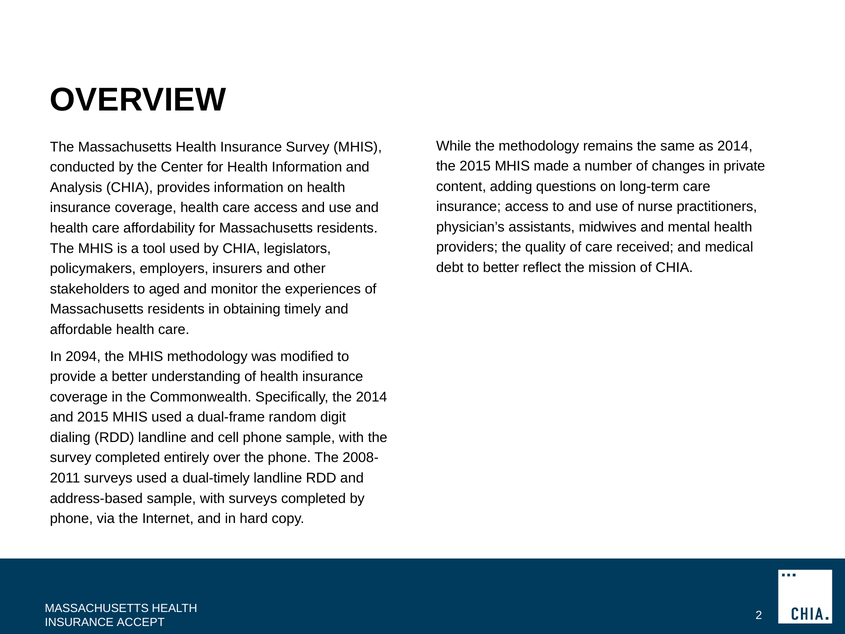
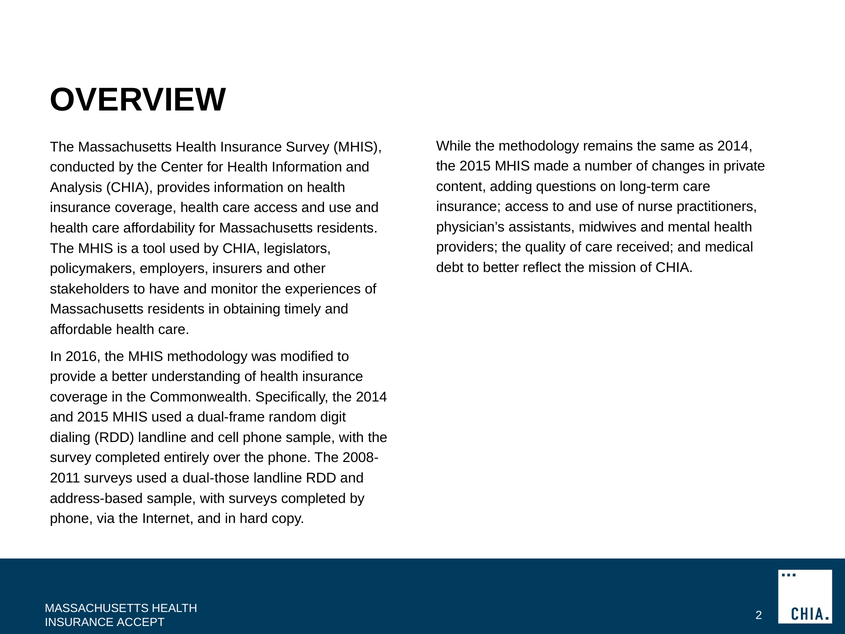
aged: aged -> have (164, 289)
2094: 2094 -> 2016 (83, 356)
dual-timely: dual-timely -> dual-those (216, 478)
